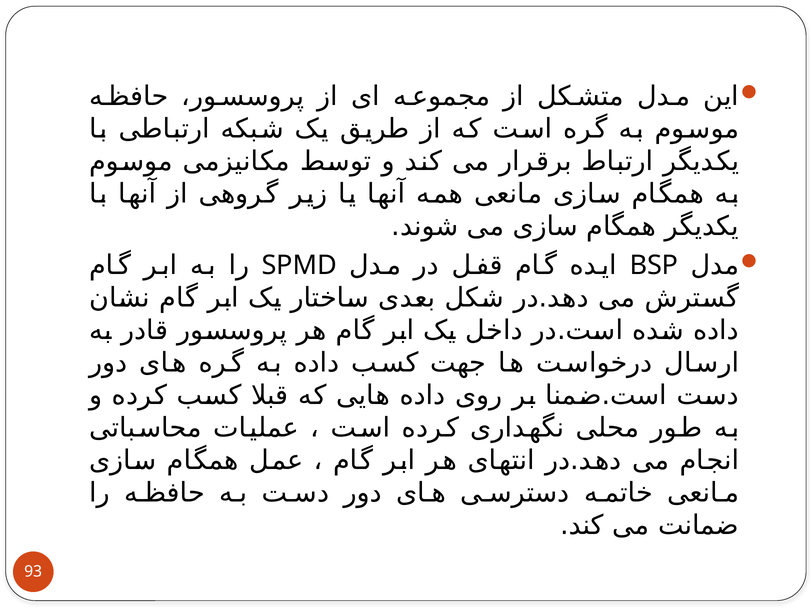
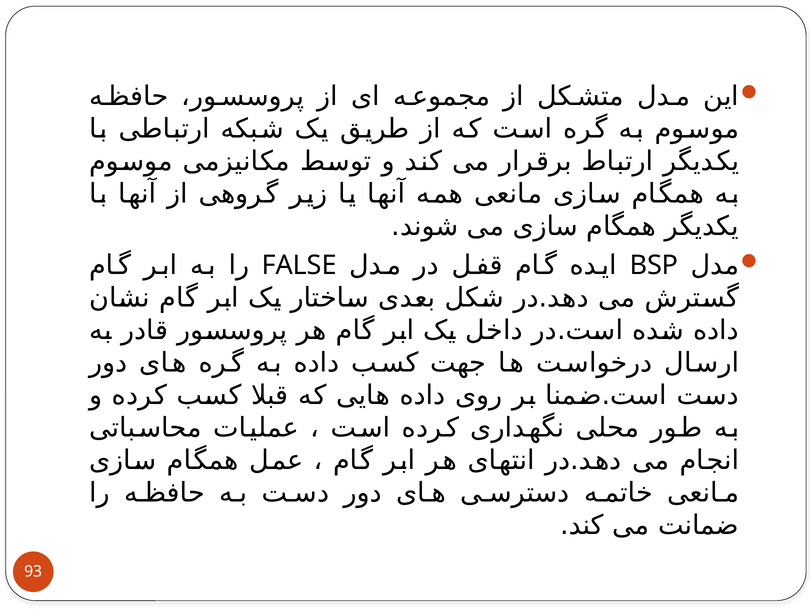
SPMD: SPMD -> FALSE (299, 266)
